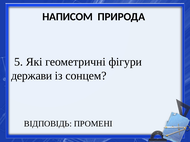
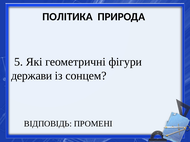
НАПИСОМ: НАПИСОМ -> ПОЛІТИКА (67, 17)
